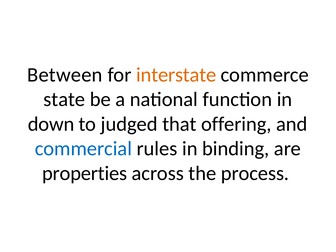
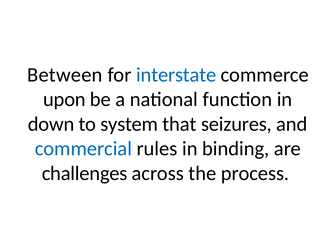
interstate colour: orange -> blue (176, 75)
state: state -> upon (64, 99)
judged: judged -> system (129, 124)
offering: offering -> seizures (236, 124)
properties: properties -> challenges (85, 173)
